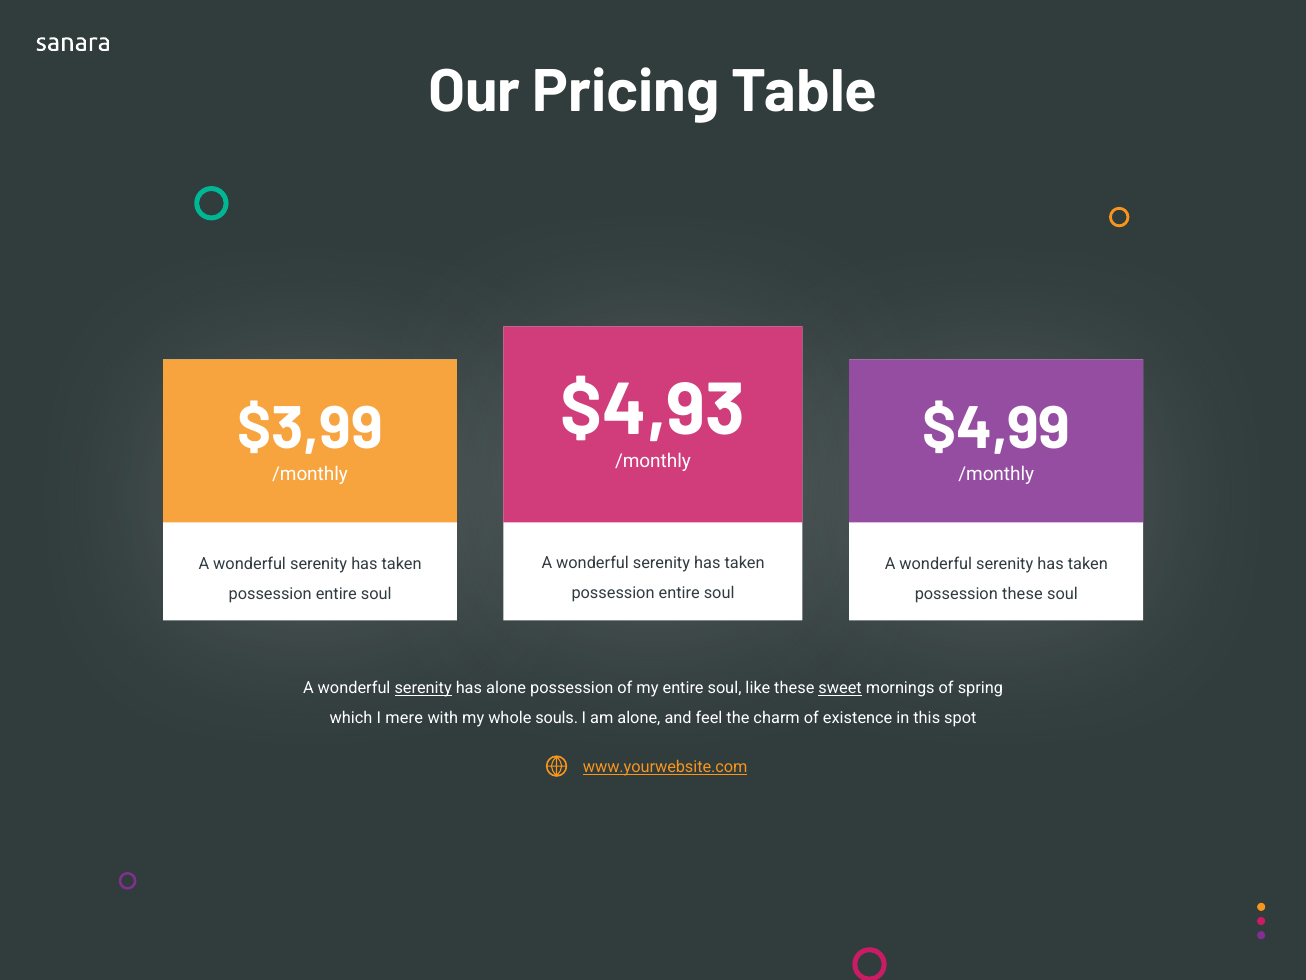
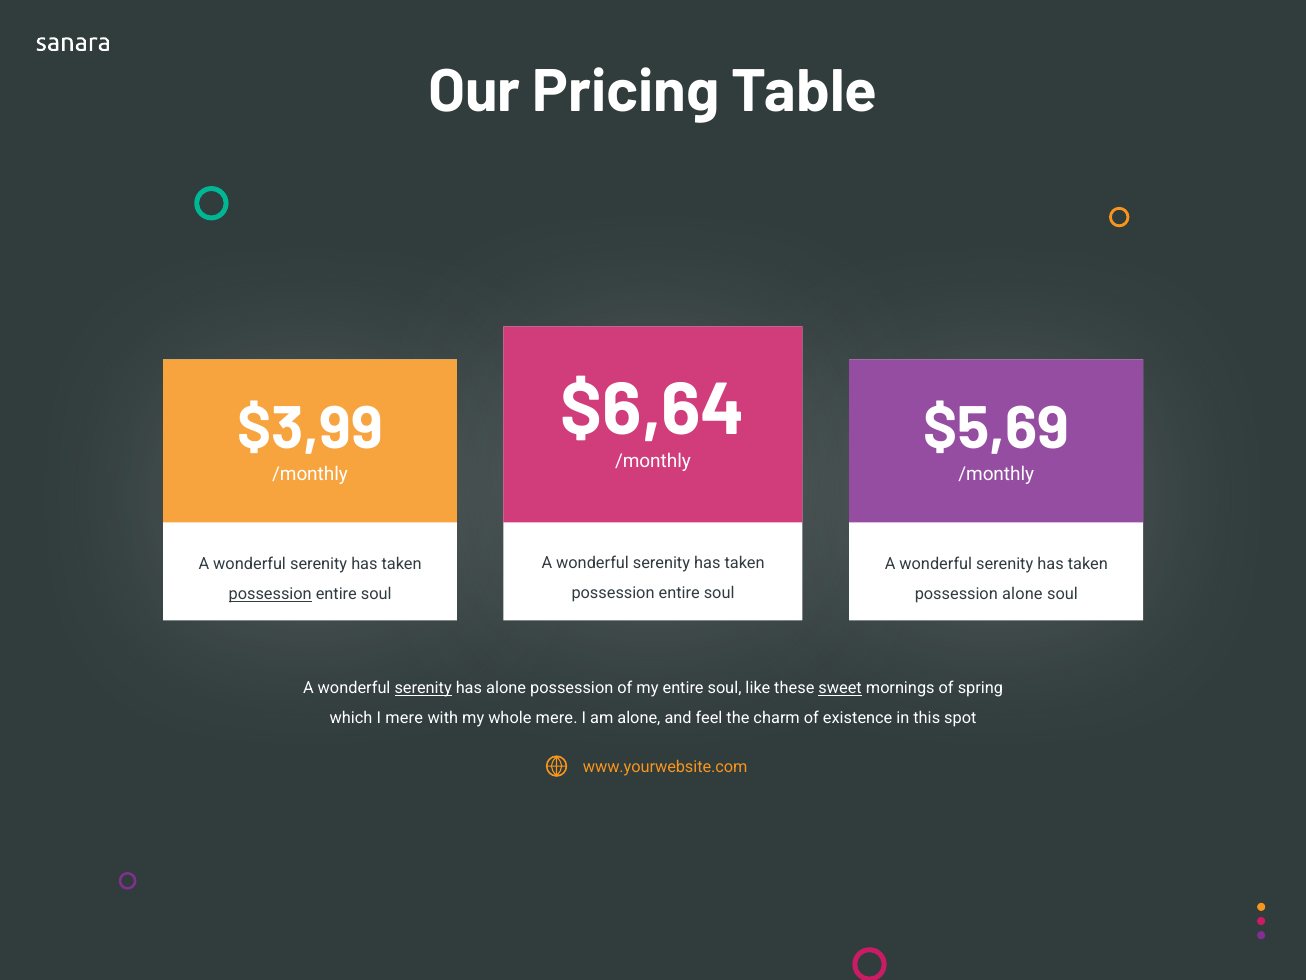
$4,93: $4,93 -> $6,64 (653, 410)
$4,99: $4,99 -> $5,69 (996, 429)
possession underline: none -> present (270, 594)
possession these: these -> alone (1022, 594)
whole souls: souls -> mere (557, 717)
www.yourwebsite.com underline: present -> none (665, 767)
